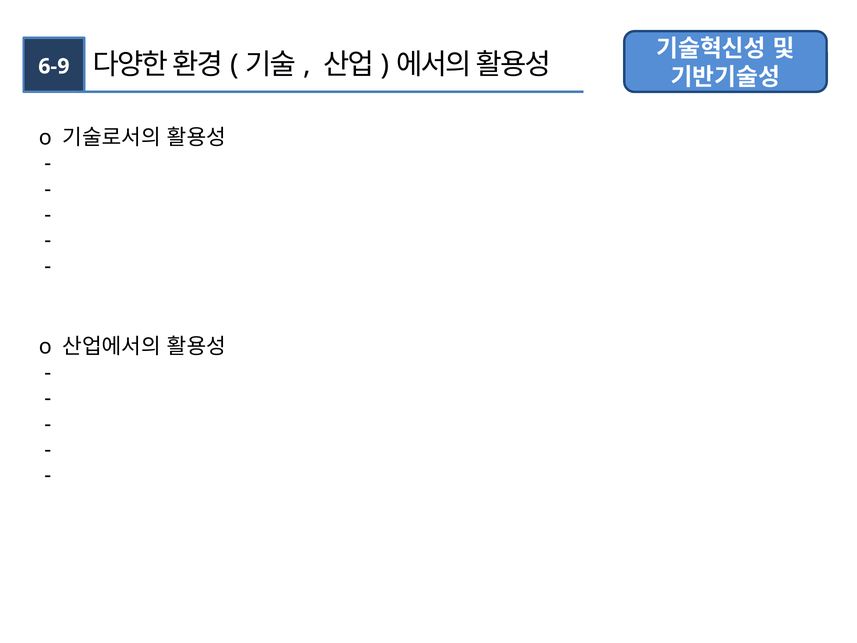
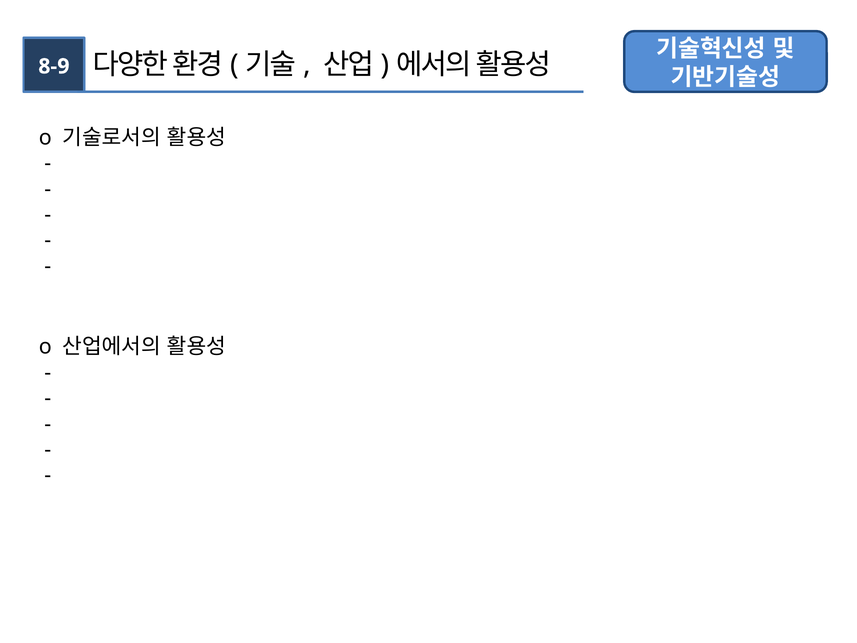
6-9: 6-9 -> 8-9 (54, 66)
